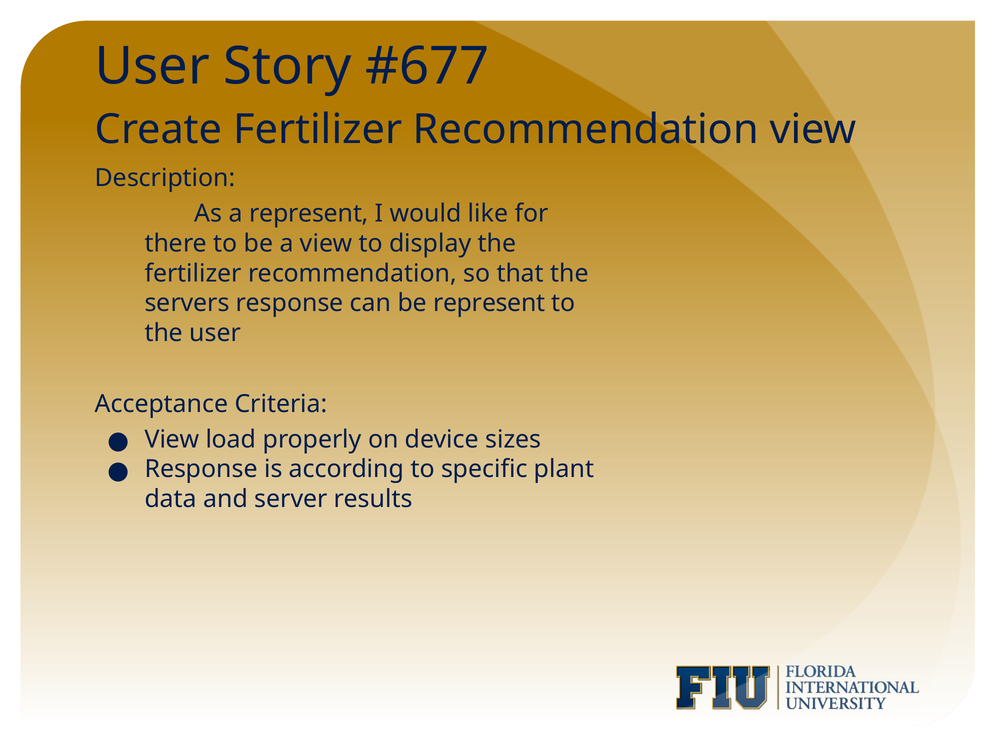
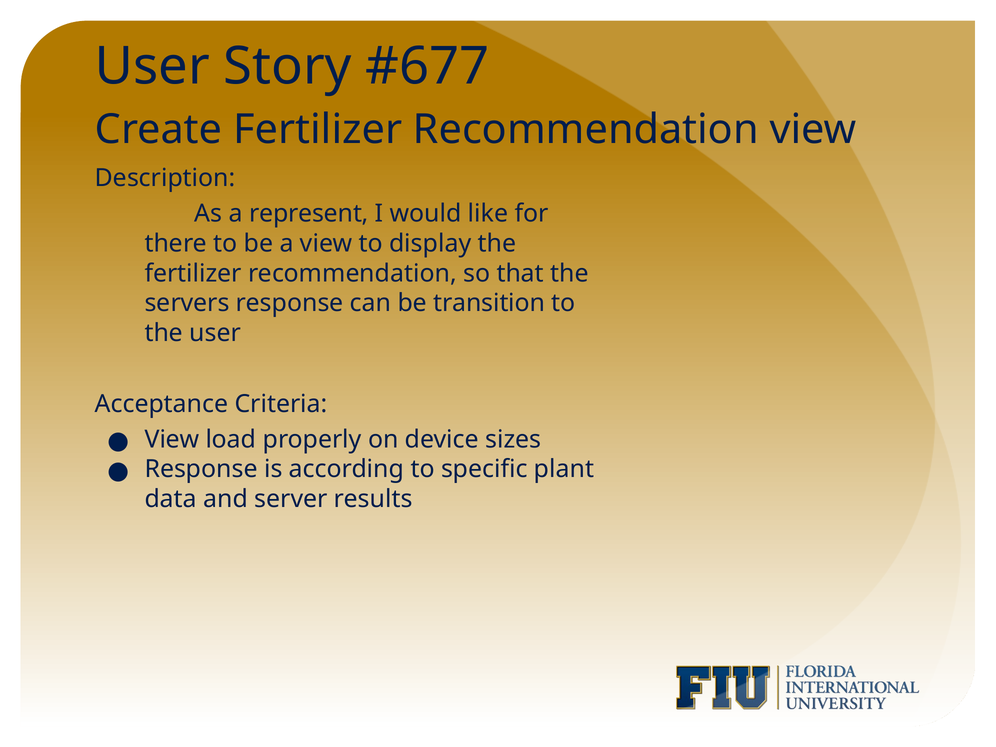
be represent: represent -> transition (489, 303)
